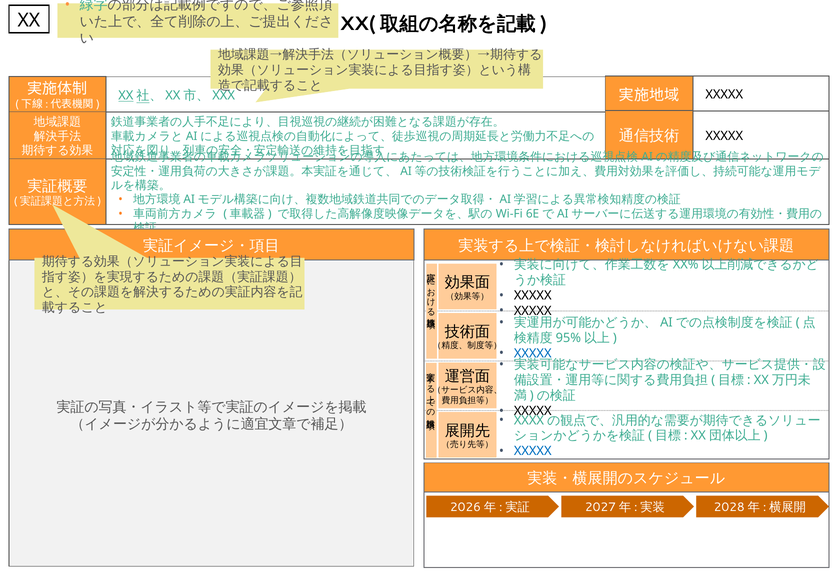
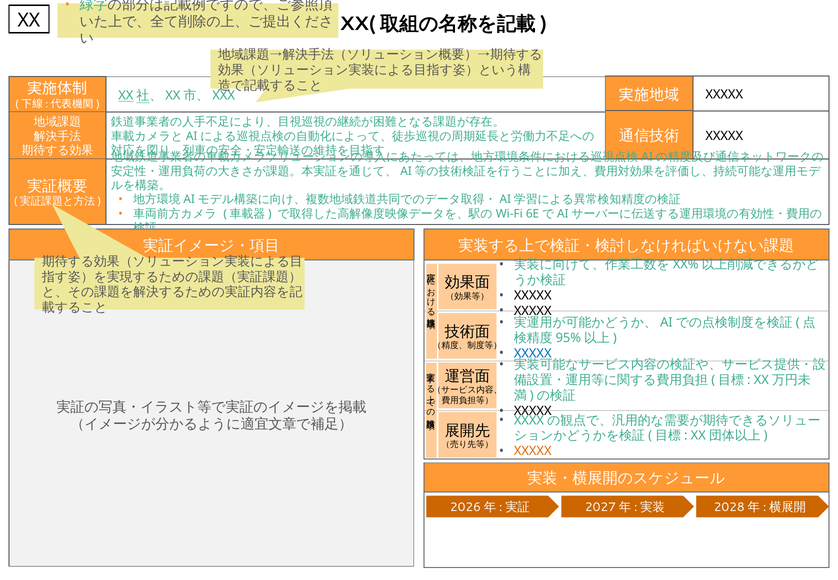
XXXXX colour: blue -> orange (533, 451)
